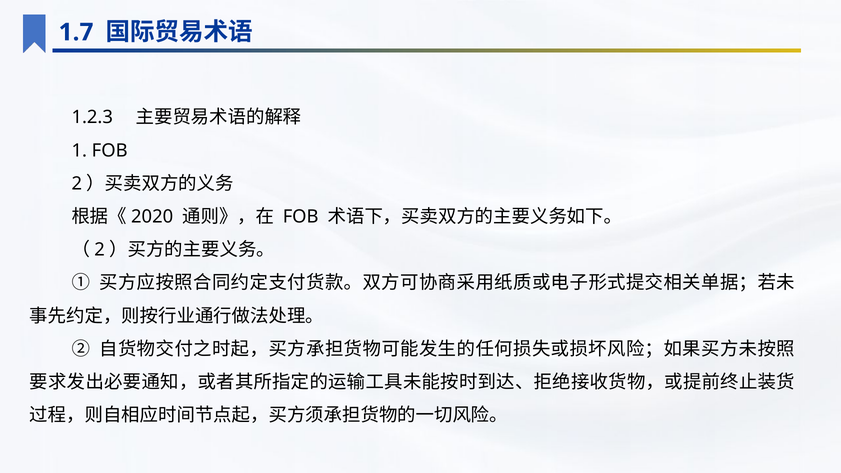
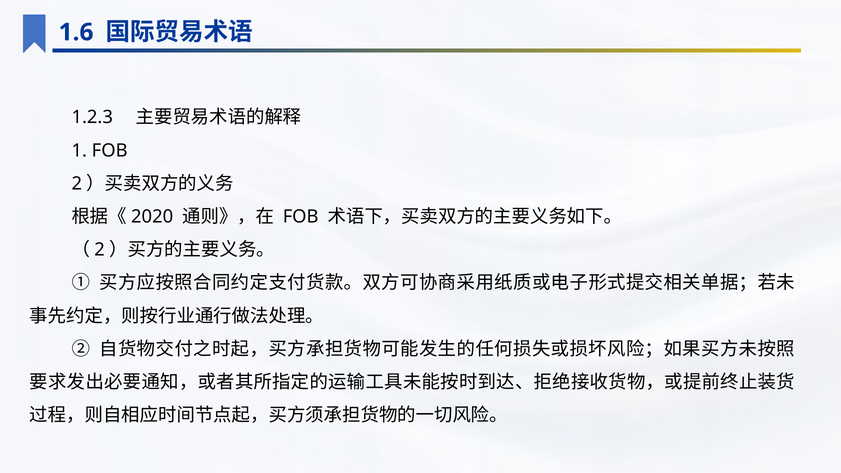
1.7: 1.7 -> 1.6 (76, 32)
